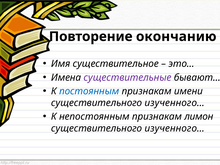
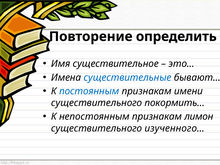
окончанию: окончанию -> определить (176, 37)
существительные colour: purple -> blue (127, 77)
изученного…: изученного… -> покормить… (175, 103)
